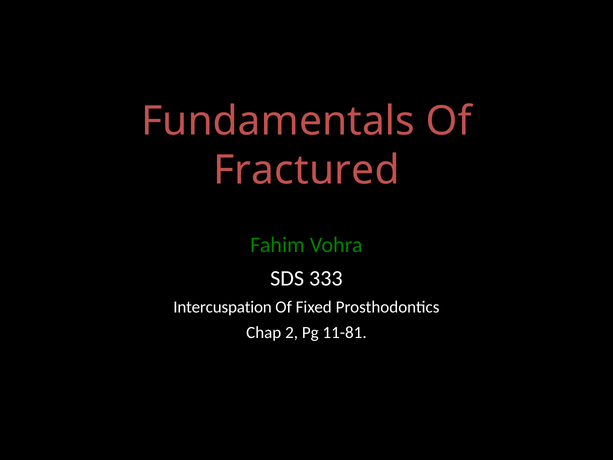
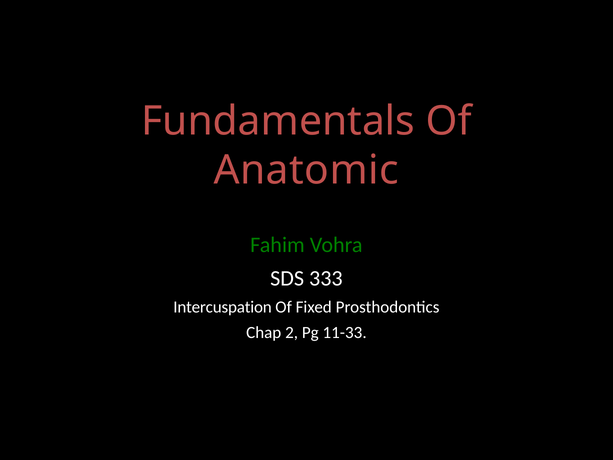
Fractured: Fractured -> Anatomic (306, 170)
11-81: 11-81 -> 11-33 (345, 333)
